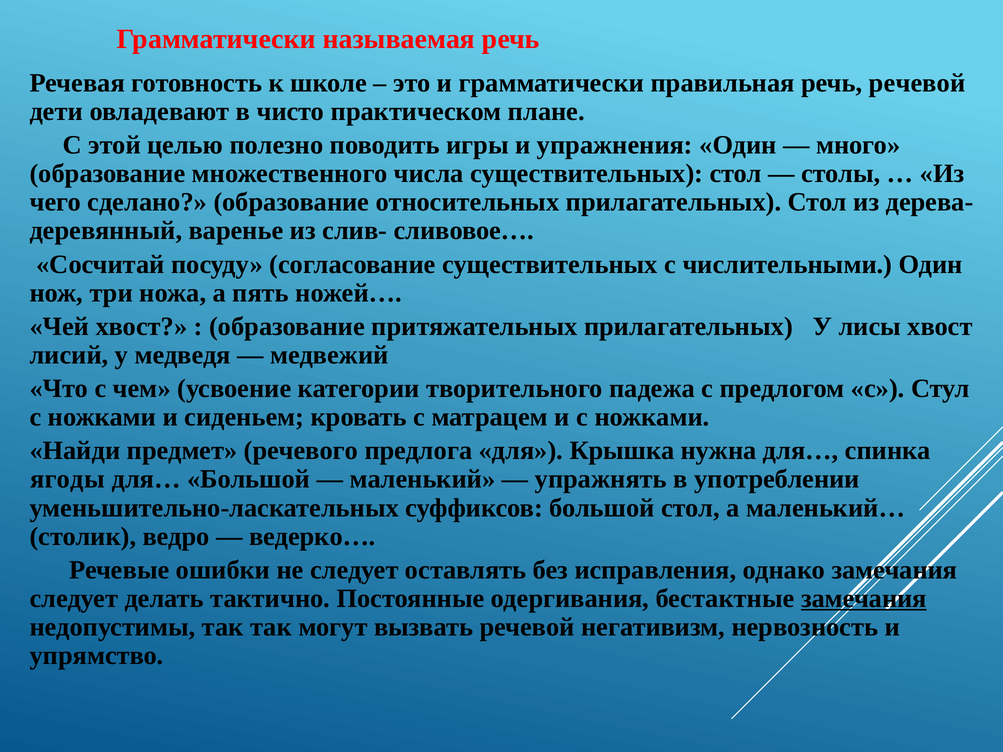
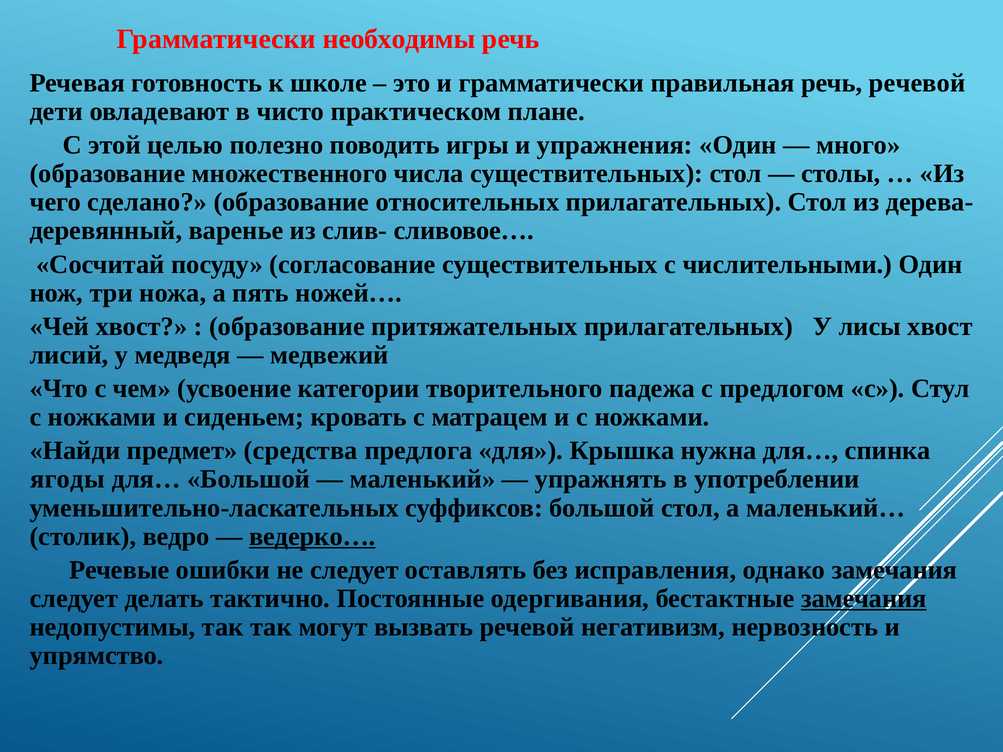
называемая: называемая -> необходимы (399, 39)
речевого: речевого -> средства (301, 451)
ведерко… underline: none -> present (312, 537)
